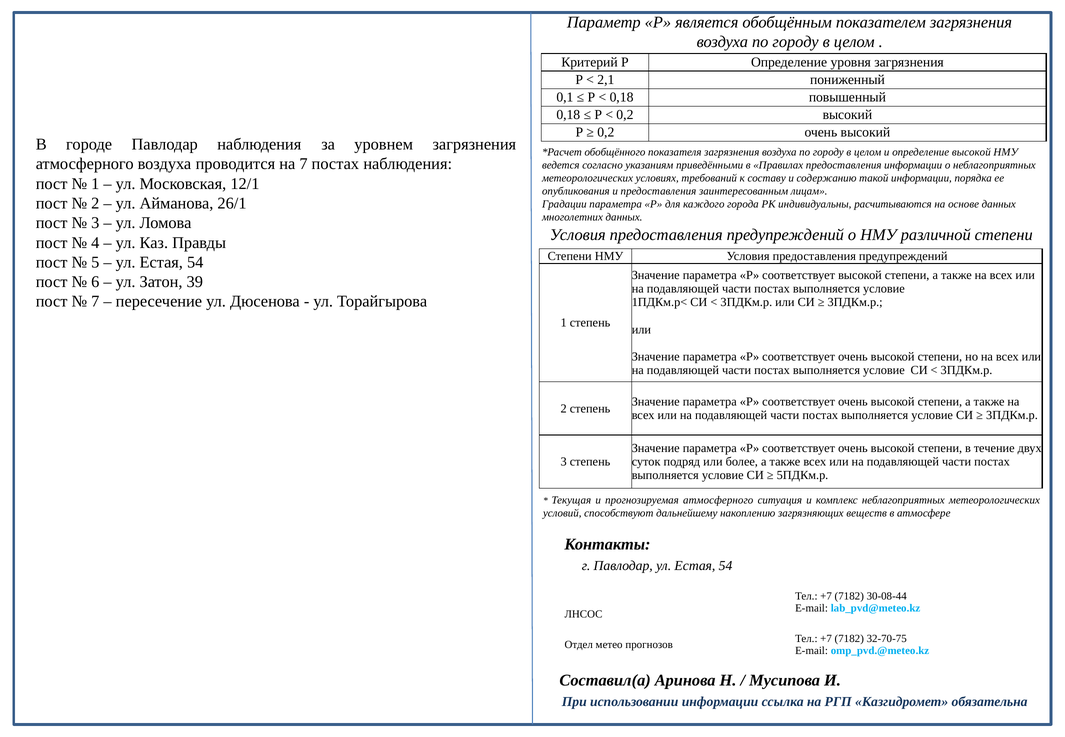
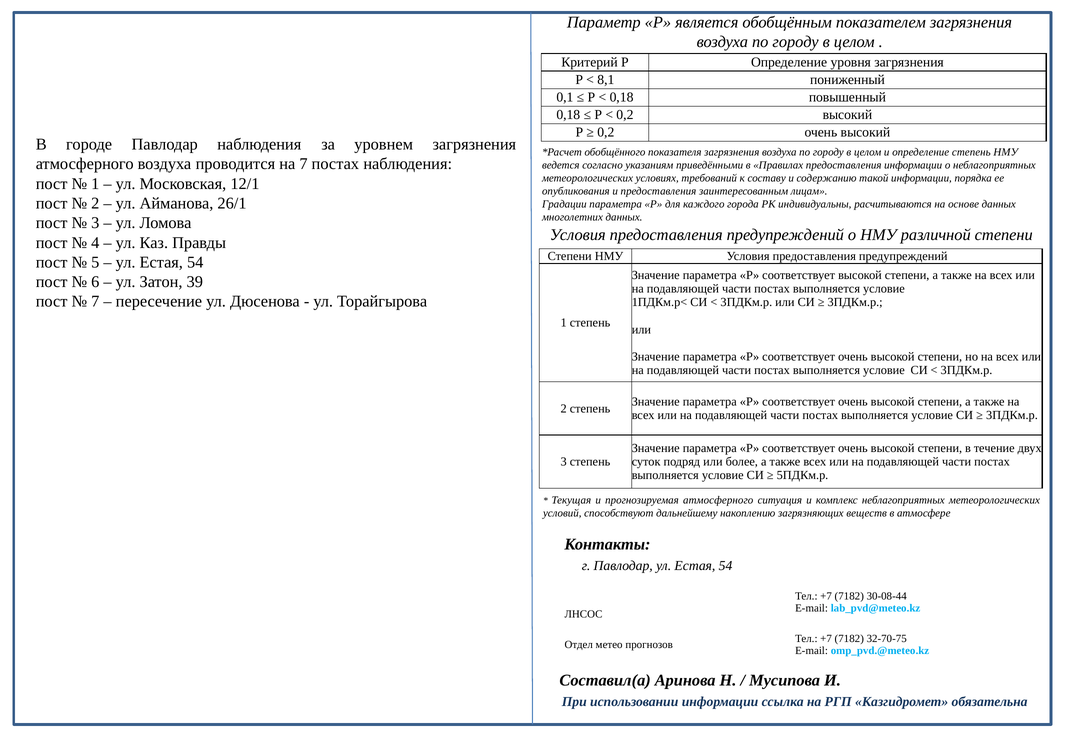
2,1: 2,1 -> 8,1 (606, 80)
определение высокой: высокой -> степень (971, 152)
